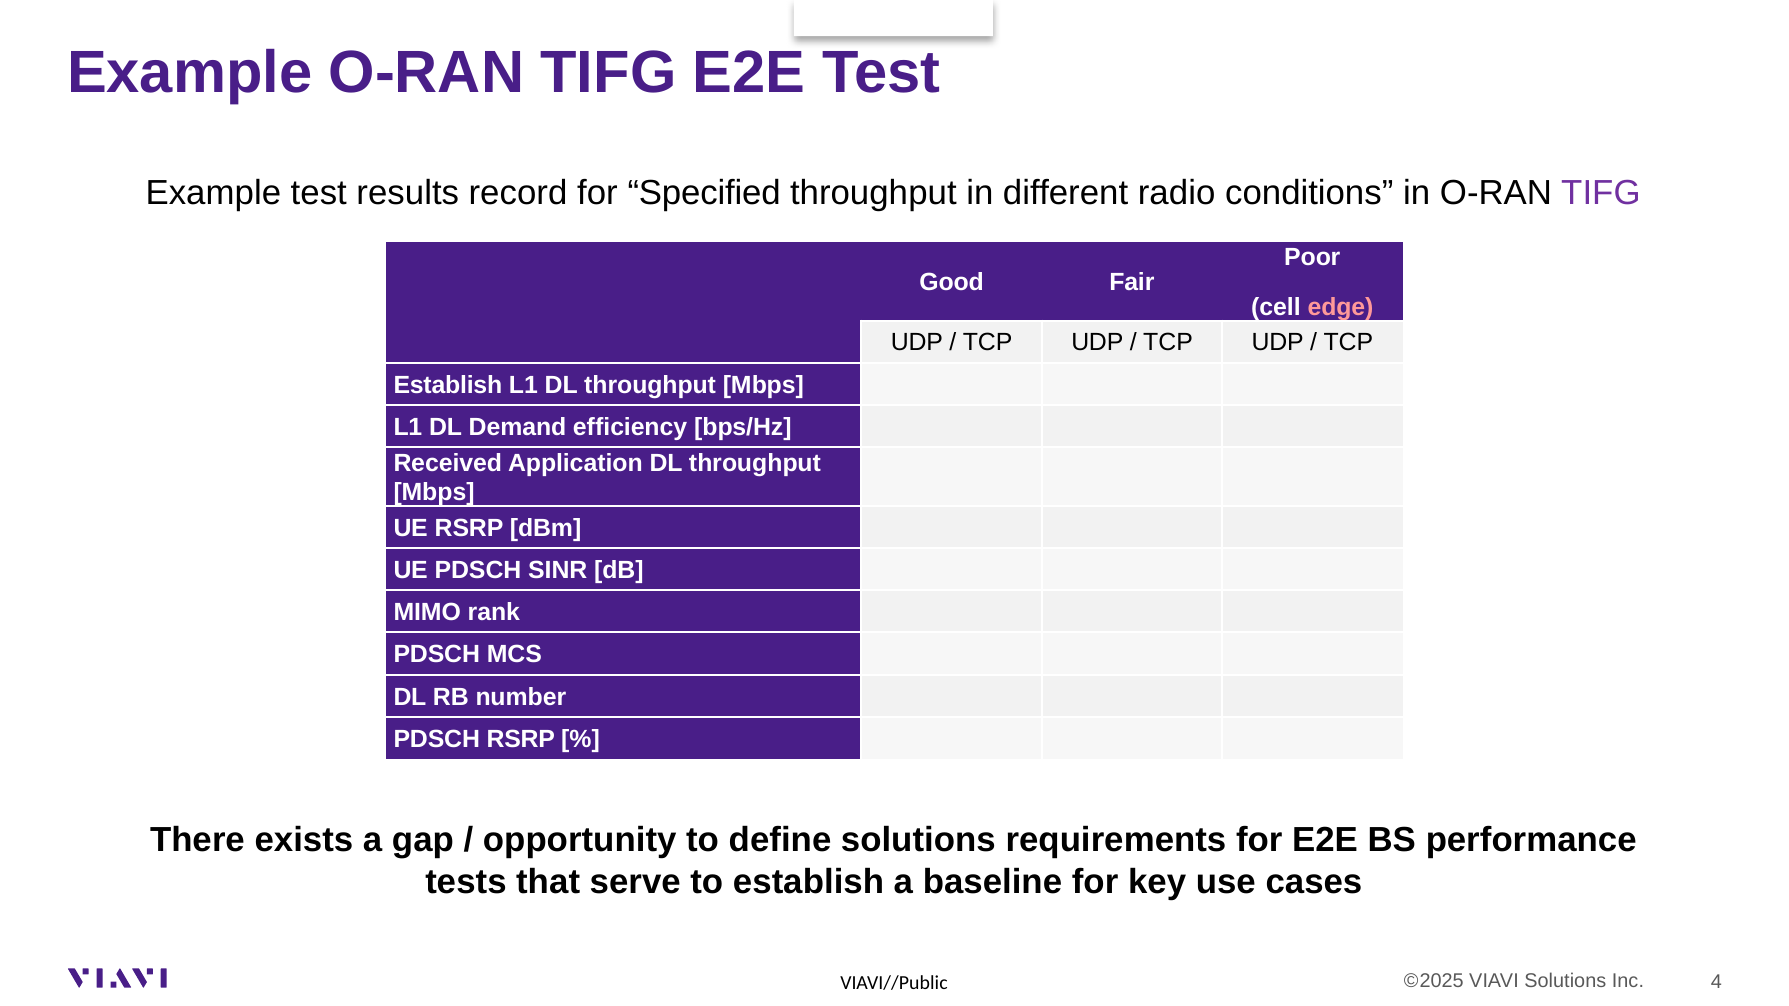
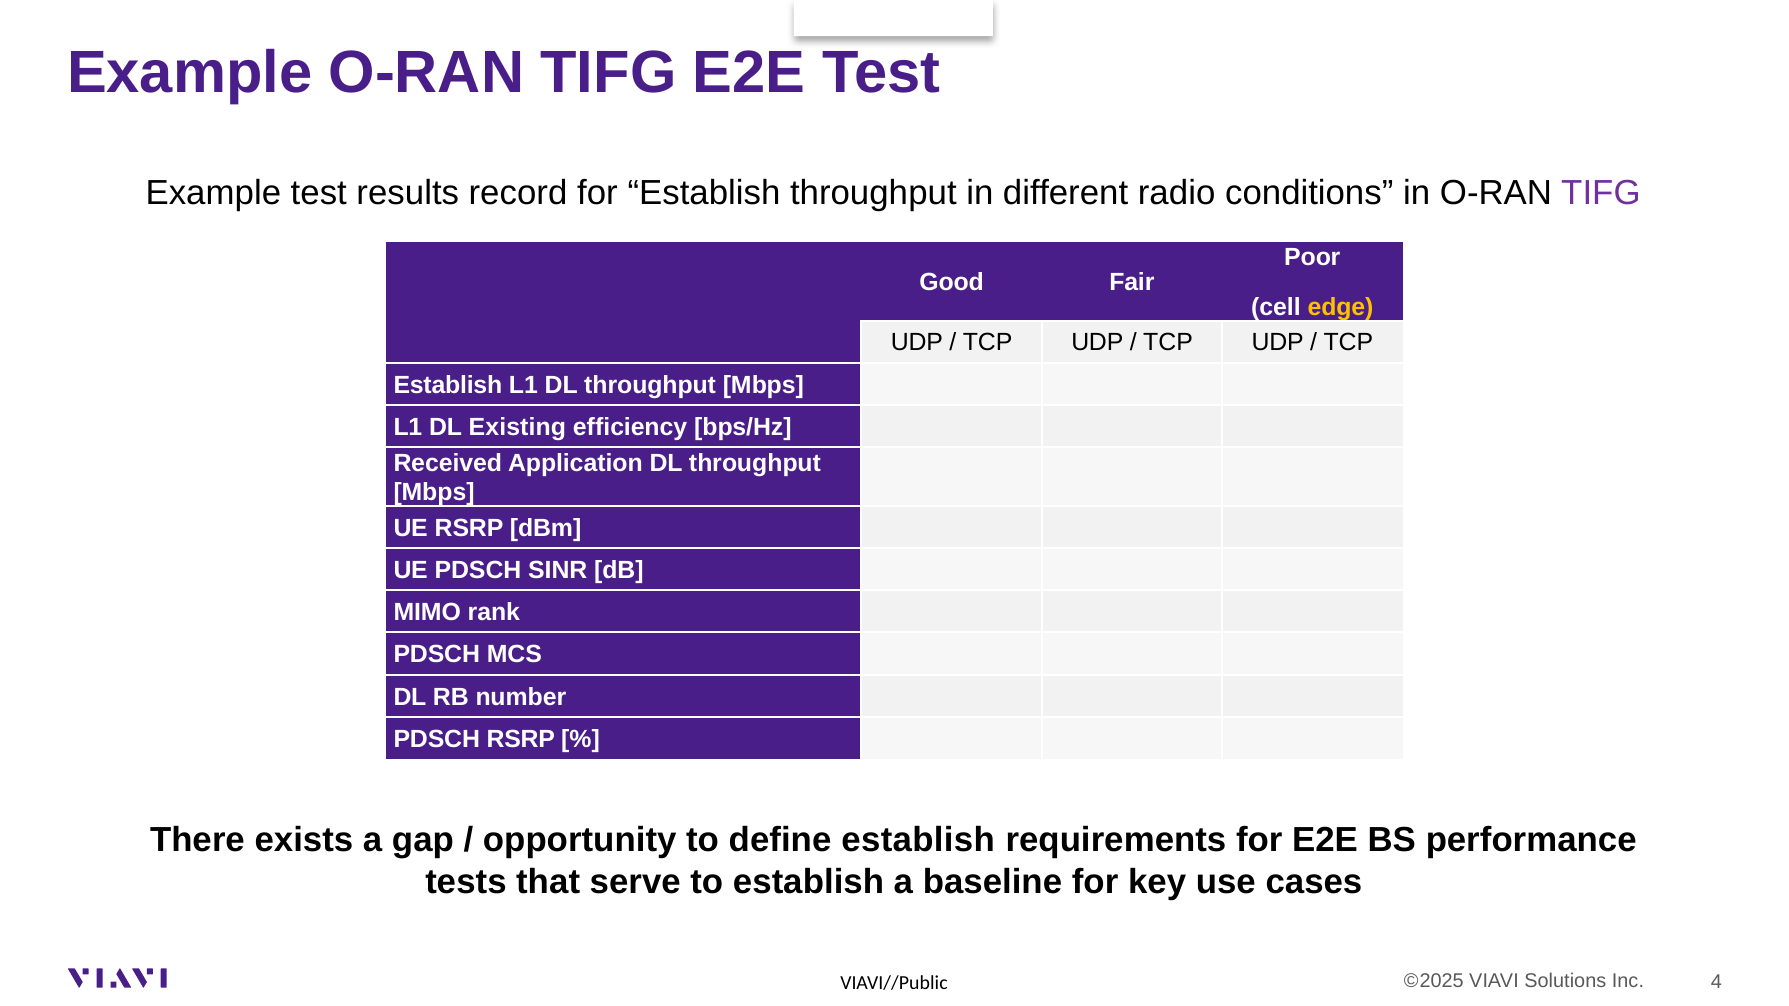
for Specified: Specified -> Establish (704, 193)
edge colour: pink -> yellow (1341, 307)
Demand: Demand -> Existing (517, 427)
define solutions: solutions -> establish (918, 841)
